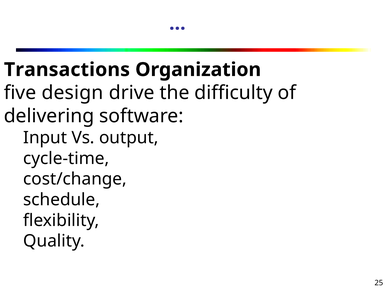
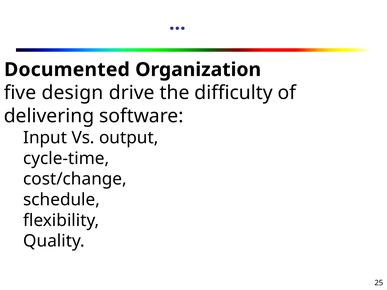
Transactions: Transactions -> Documented (67, 70)
